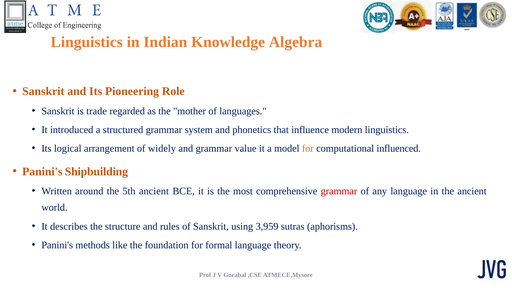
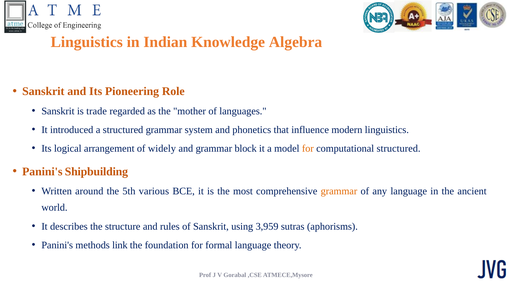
value: value -> block (246, 149)
computational influenced: influenced -> structured (399, 149)
5th ancient: ancient -> various (154, 191)
grammar colour: red -> orange (339, 191)
like: like -> link (120, 245)
